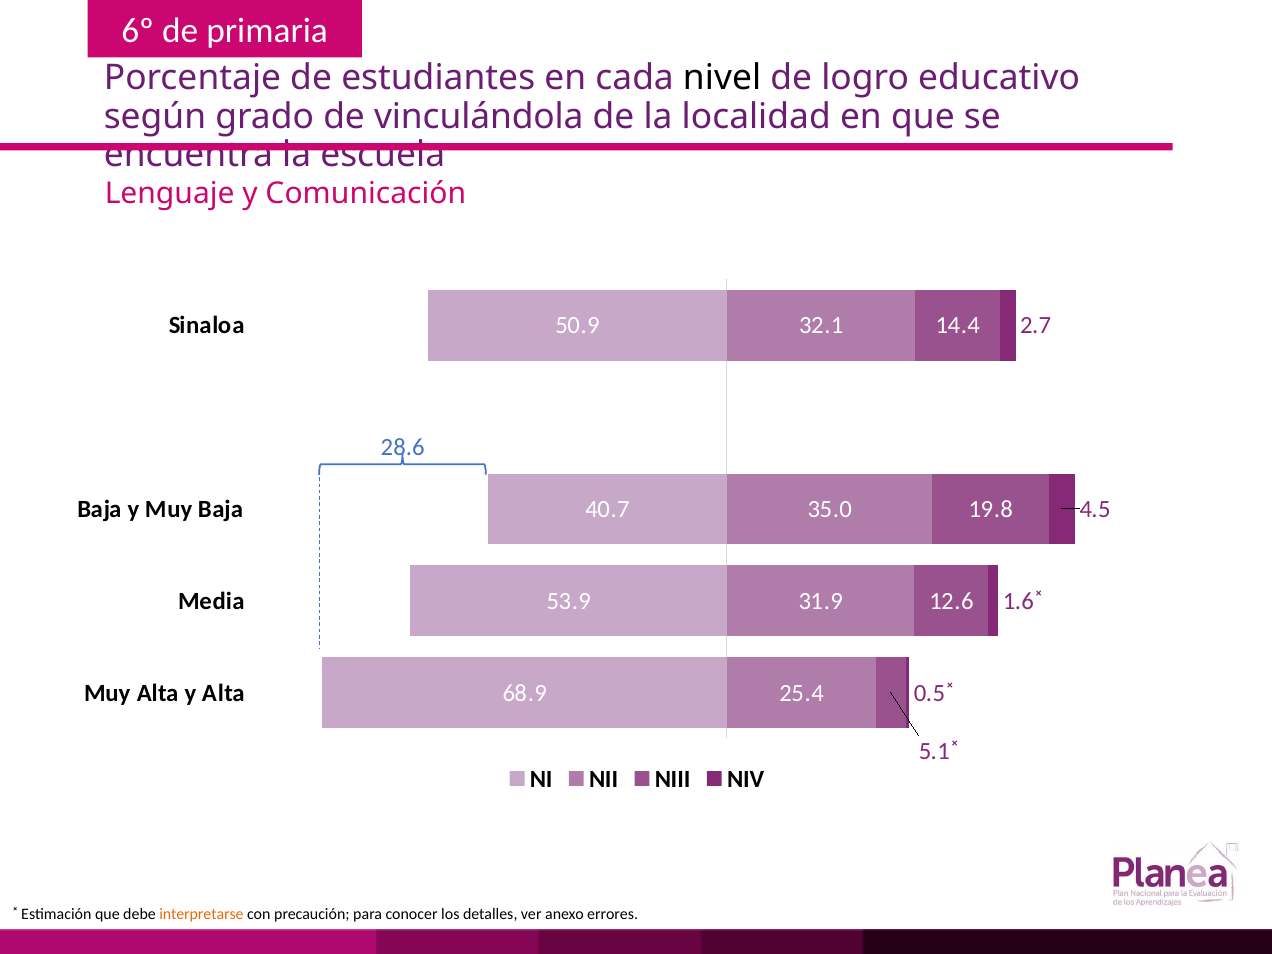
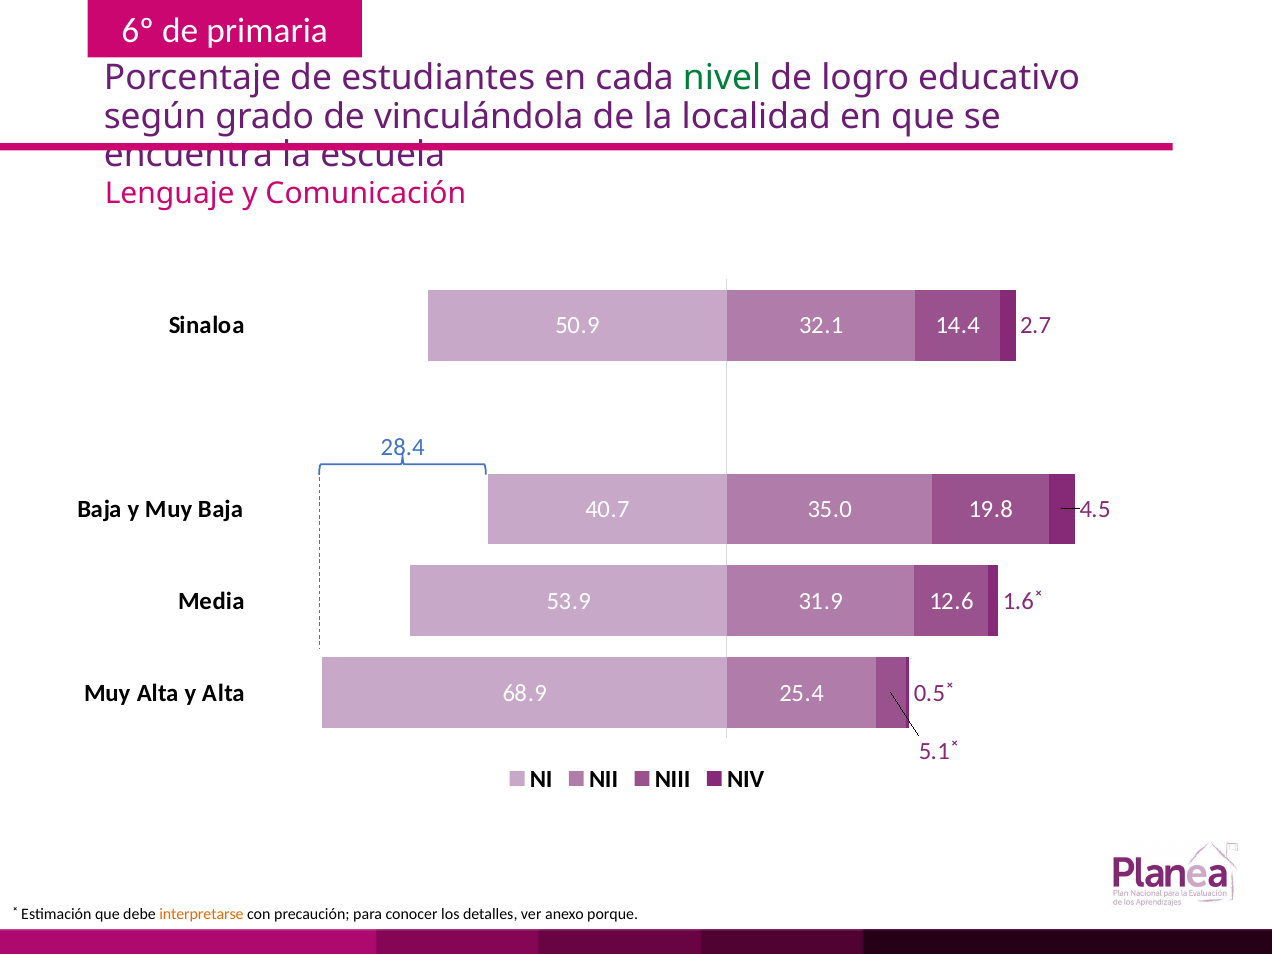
nivel colour: black -> green (722, 78)
28.6: 28.6 -> 28.4 (403, 447)
errores: errores -> porque (613, 914)
